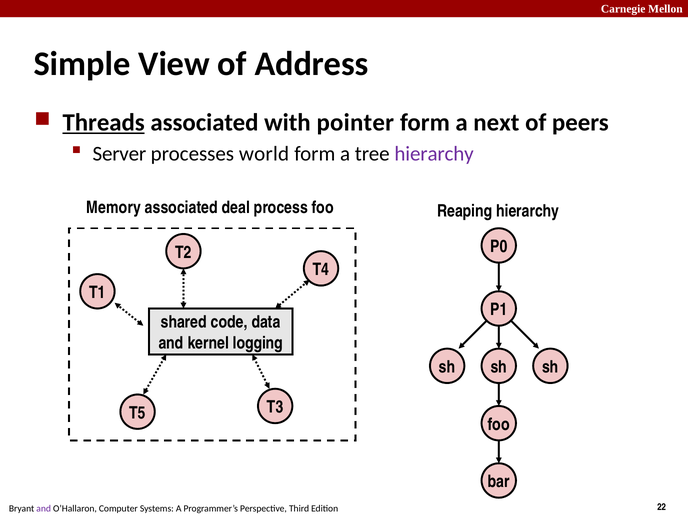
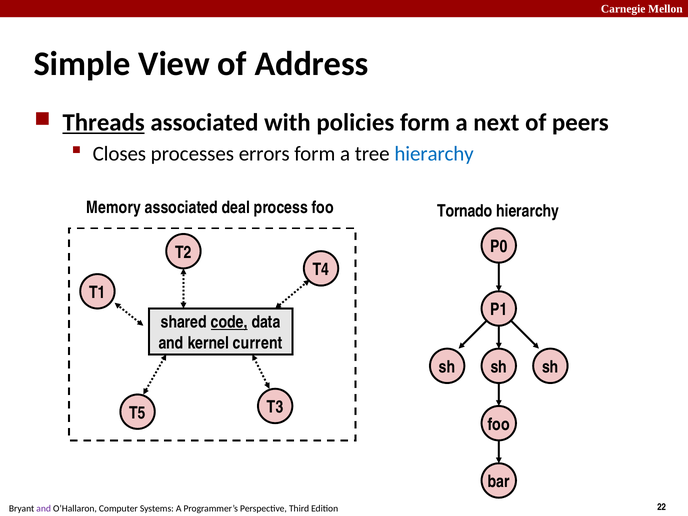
pointer: pointer -> policies (355, 123)
Server: Server -> Closes (119, 154)
world: world -> errors (264, 154)
hierarchy colour: purple -> blue (434, 154)
Reaping: Reaping -> Tornado (465, 211)
code underline: none -> present (229, 322)
logging: logging -> current (258, 343)
